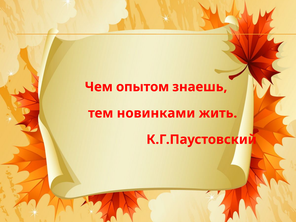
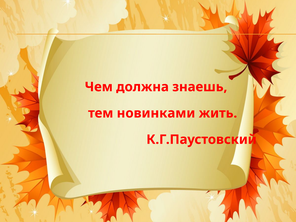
опытом: опытом -> должна (143, 87)
